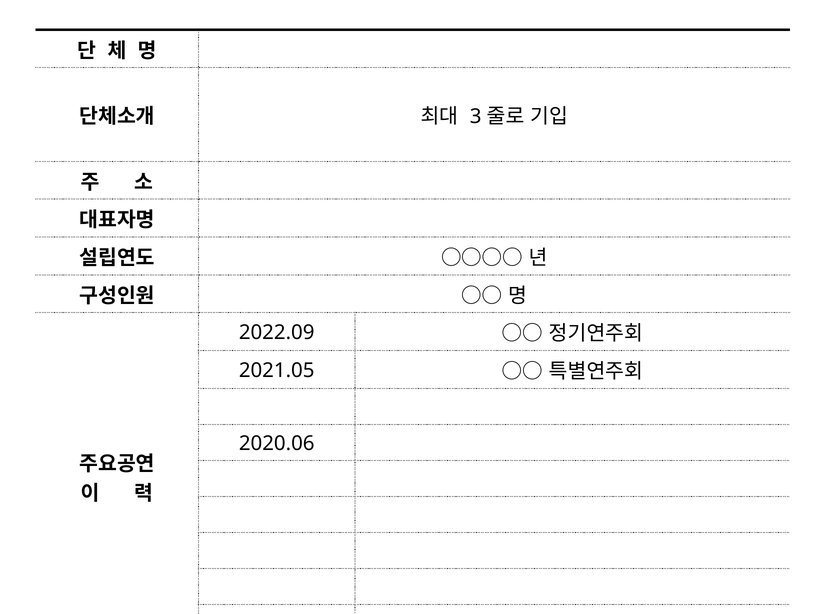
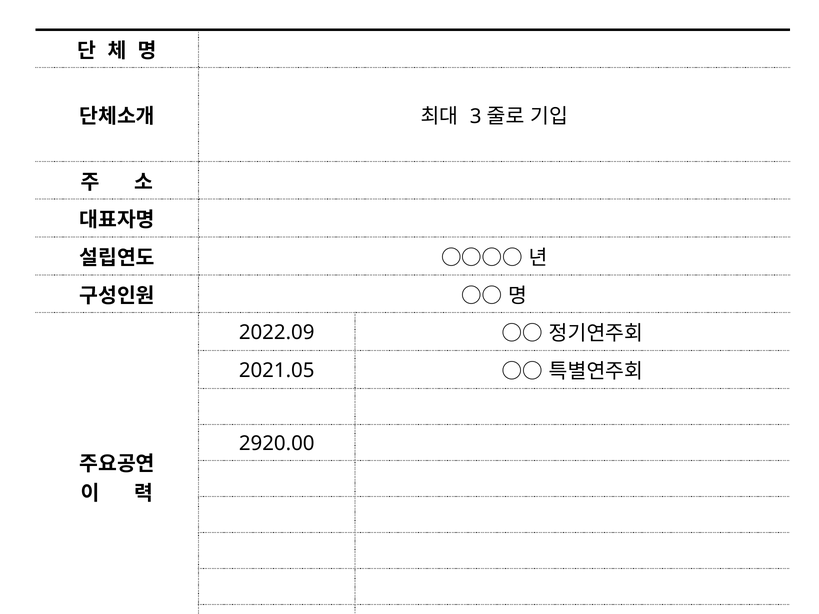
2020.06: 2020.06 -> 2920.00 (277, 444)
